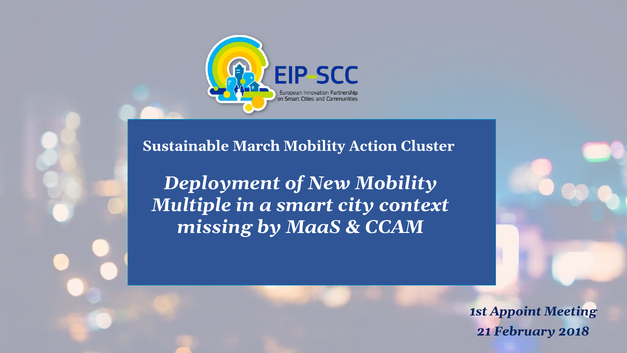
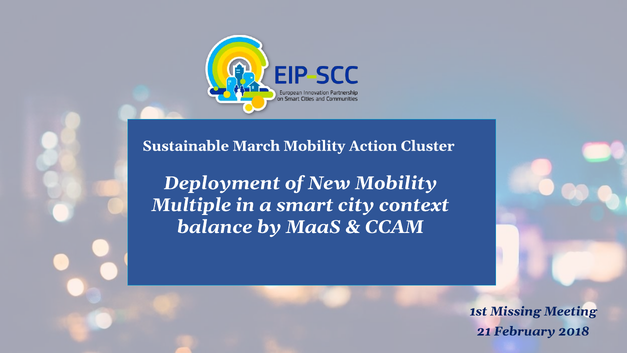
missing: missing -> balance (215, 227)
Appoint: Appoint -> Missing (516, 311)
